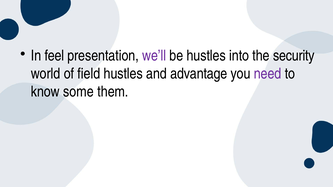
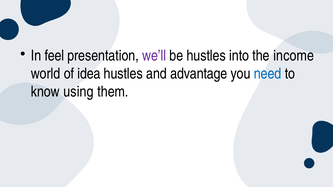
security: security -> income (294, 56)
field: field -> idea (89, 74)
need colour: purple -> blue (268, 74)
some: some -> using (78, 92)
